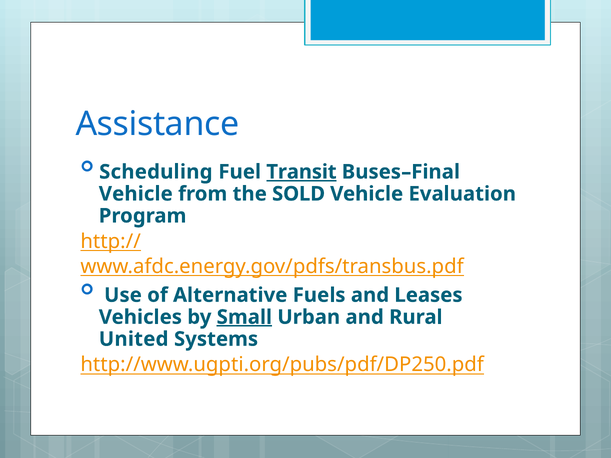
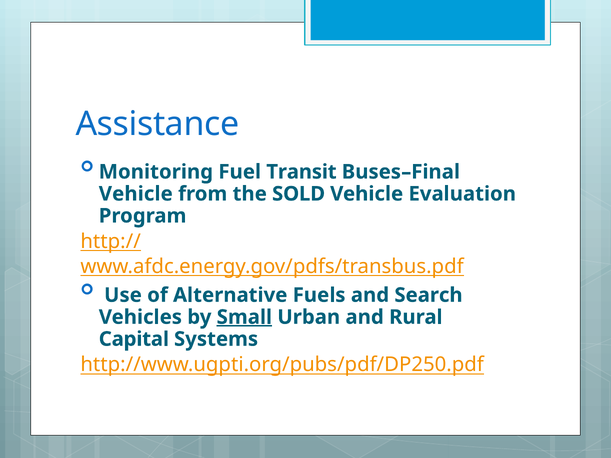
Scheduling: Scheduling -> Monitoring (156, 172)
Transit underline: present -> none (301, 172)
Leases: Leases -> Search (428, 295)
United: United -> Capital (134, 339)
